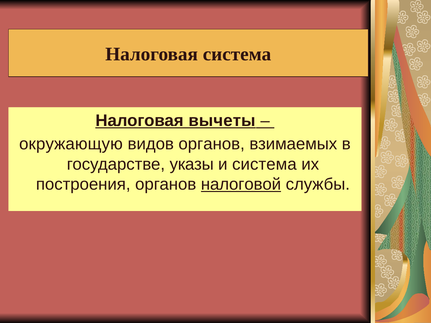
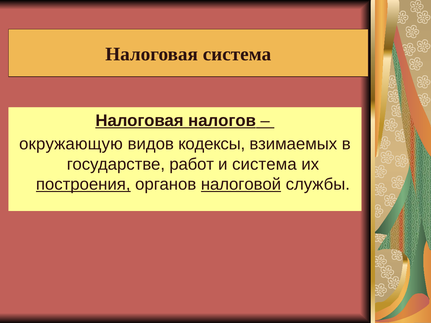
вычеты: вычеты -> налогов (222, 121)
видов органов: органов -> кодексы (212, 144)
указы: указы -> работ (192, 164)
построения underline: none -> present (83, 184)
